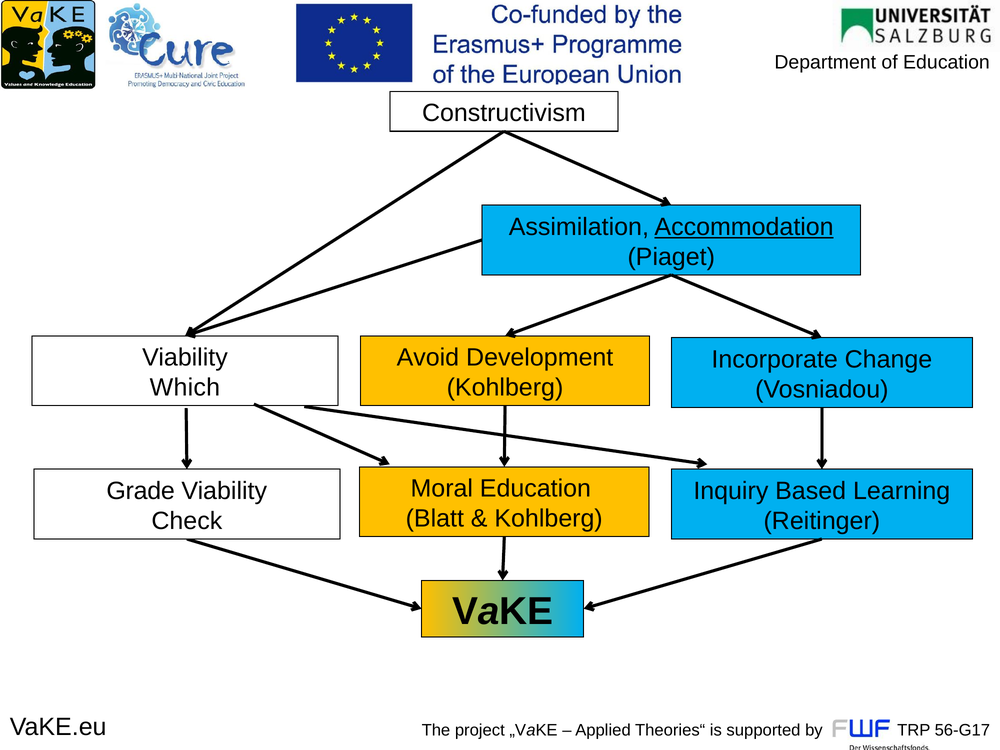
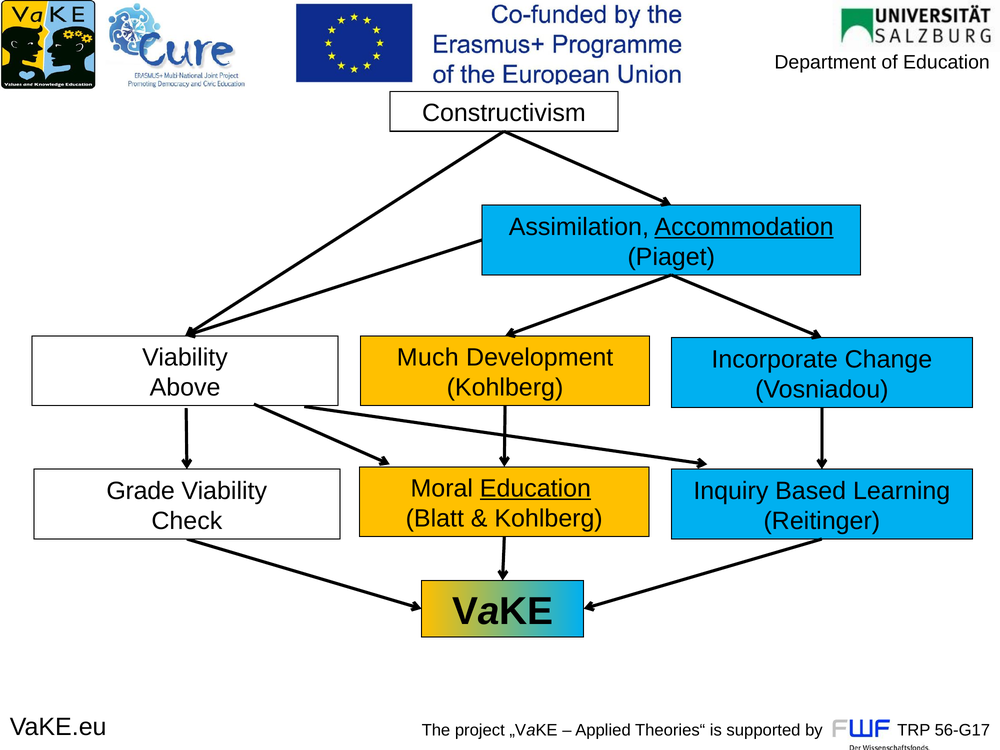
Avoid: Avoid -> Much (428, 357)
Which: Which -> Above (185, 387)
Education underline: none -> present (535, 488)
